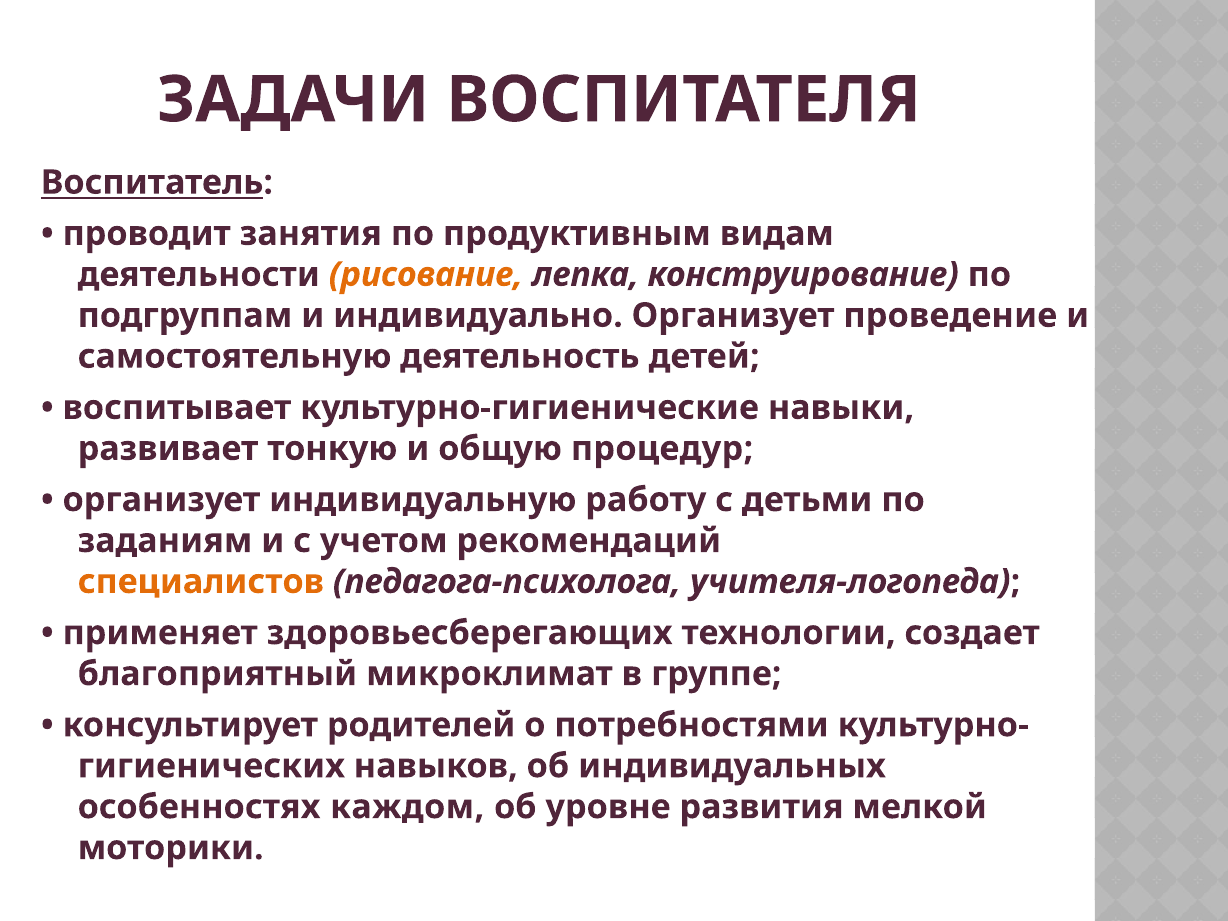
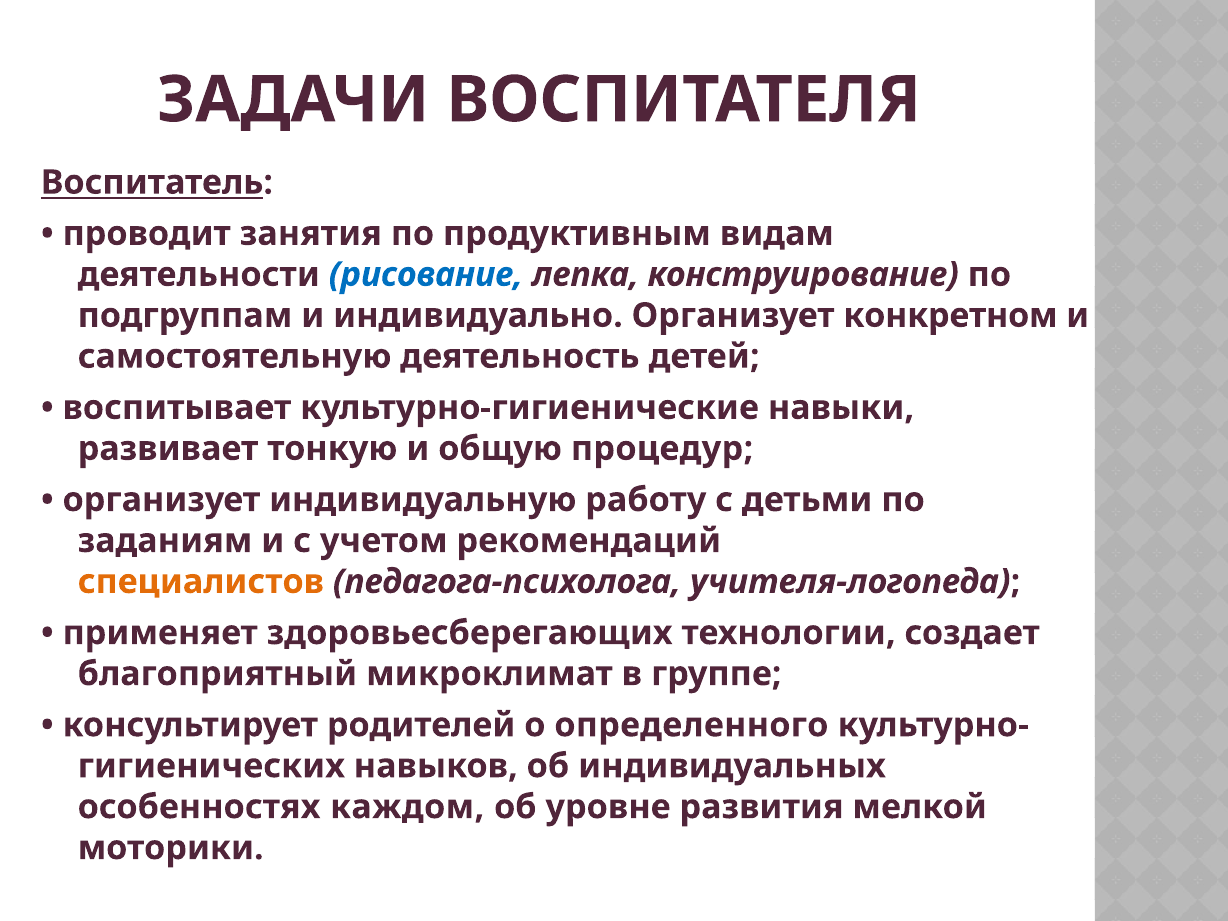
рисование colour: orange -> blue (426, 275)
проведение: проведение -> конкретном (950, 316)
потребностями: потребностями -> определенного (691, 725)
